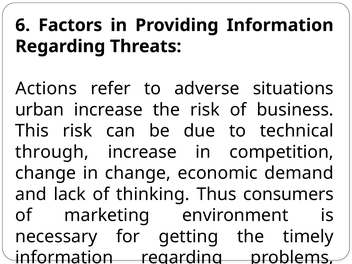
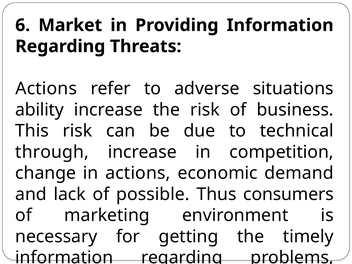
Factors: Factors -> Market (70, 25)
urban: urban -> ability (40, 110)
in change: change -> actions (138, 173)
of thinking: thinking -> possible (153, 194)
